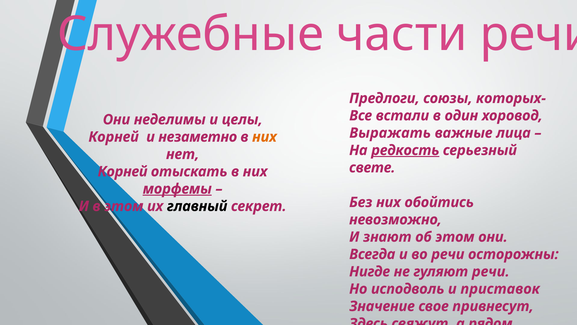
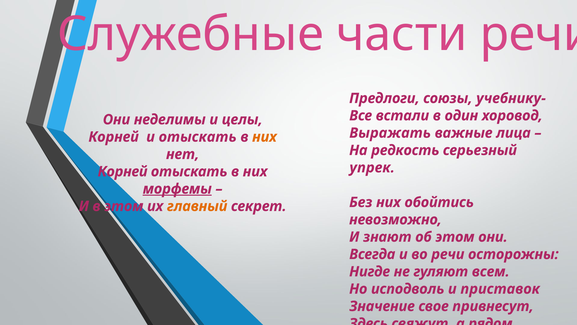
которых-: которых- -> учебнику- (511, 98)
и незаметно: незаметно -> отыскать (198, 137)
редкость underline: present -> none (405, 150)
свете: свете -> упрек (372, 167)
главный colour: black -> orange (197, 206)
гуляют речи: речи -> всем (491, 271)
